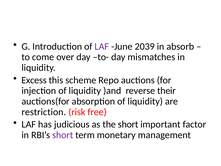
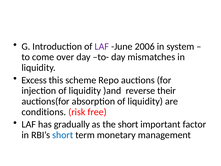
2039: 2039 -> 2006 (145, 46)
absorb: absorb -> system (180, 46)
restriction: restriction -> conditions (44, 112)
judicious: judicious -> gradually (72, 124)
short colour: purple -> blue (63, 135)
